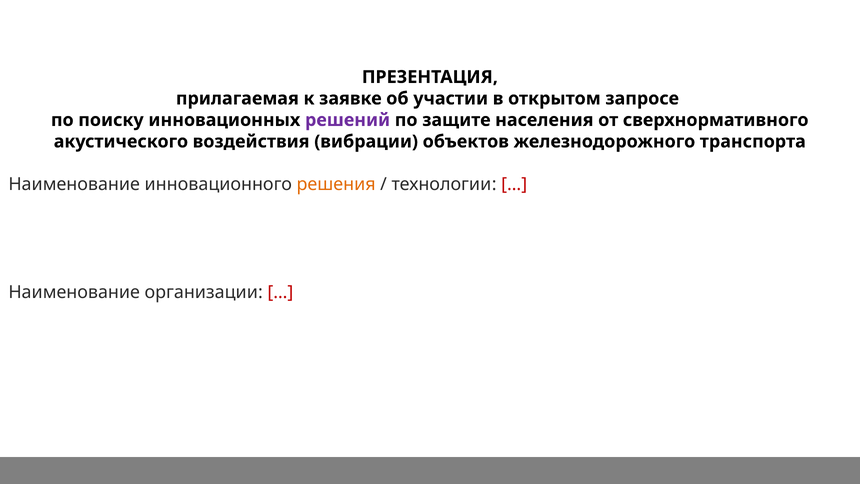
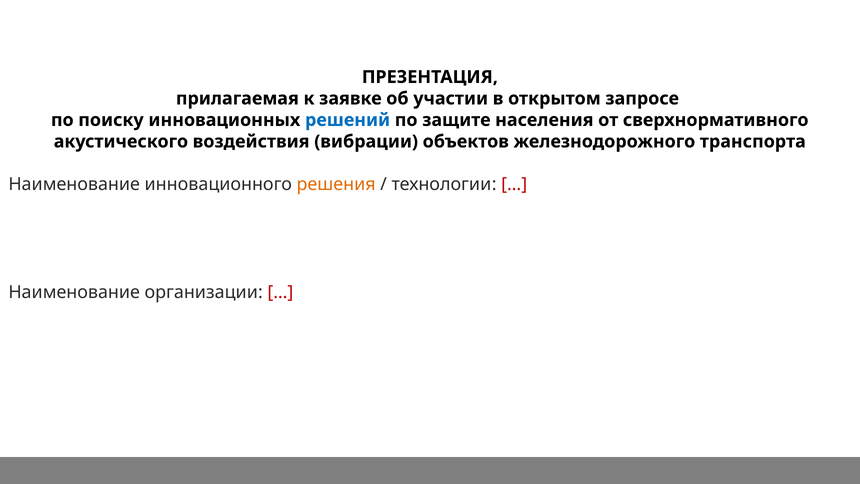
решений colour: purple -> blue (348, 120)
